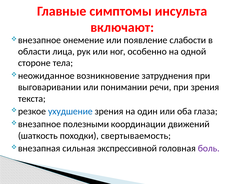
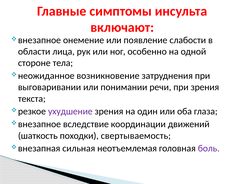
ухудшение colour: blue -> purple (70, 112)
полезными: полезными -> вследствие (86, 125)
экспрессивной: экспрессивной -> неотъемлемая (127, 149)
